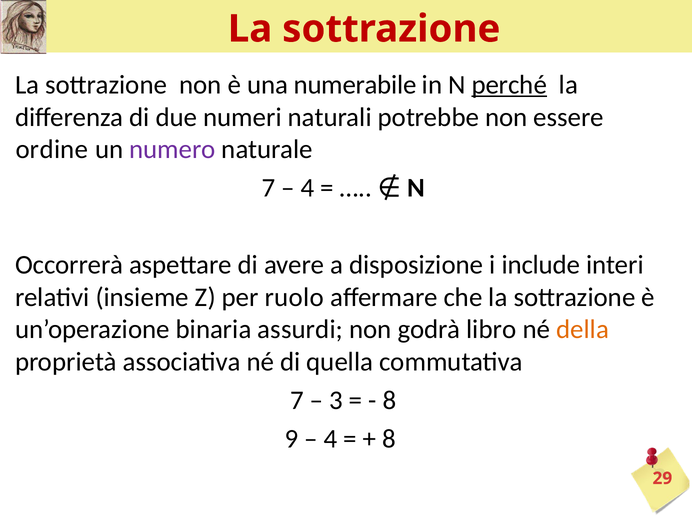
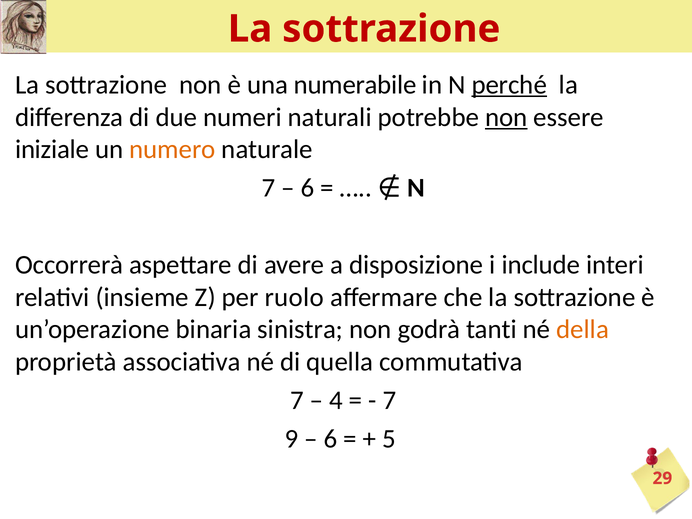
non underline: none -> present (506, 117)
ordine: ordine -> iniziale (52, 149)
numero colour: purple -> orange (172, 149)
4: 4 -> 6 (307, 188)
assurdi: assurdi -> sinistra (300, 329)
libro: libro -> tanti (491, 329)
3: 3 -> 4 (336, 400)
8: 8 -> 7 (389, 400)
4: 4 -> 6 (330, 439)
8: 8 -> 5 (389, 439)
